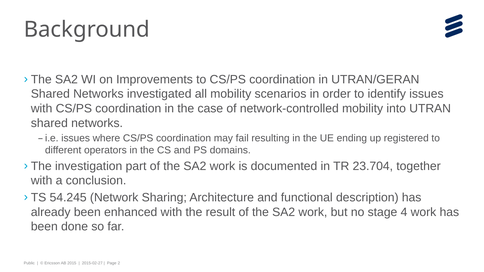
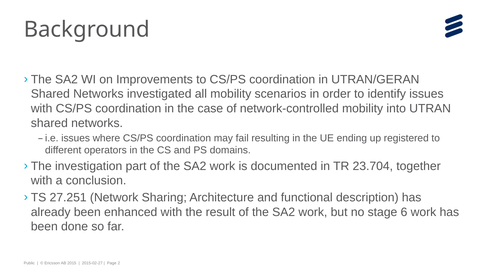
54.245: 54.245 -> 27.251 (68, 198)
4: 4 -> 6 (404, 212)
